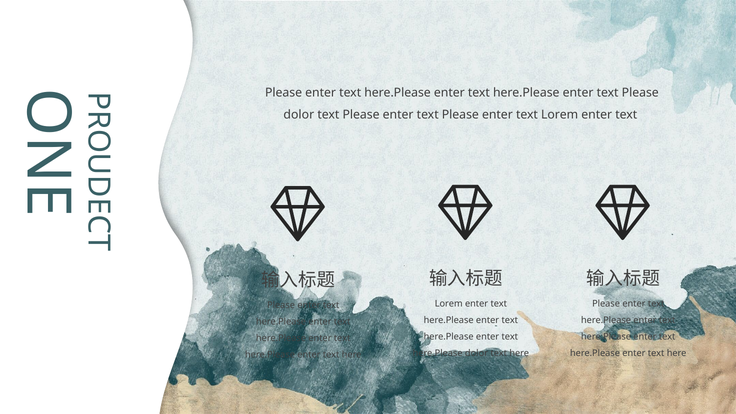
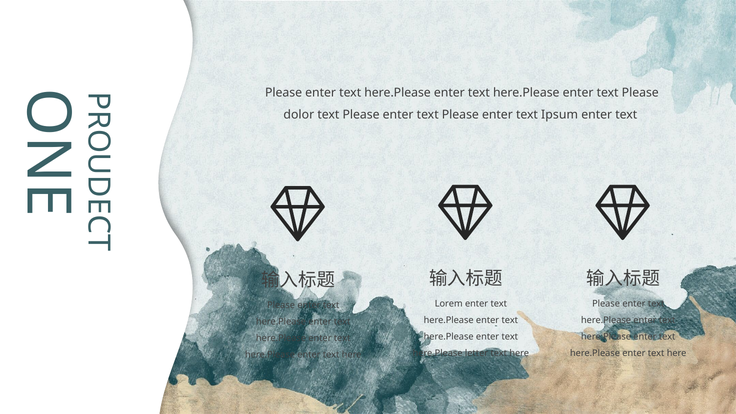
text Lorem: Lorem -> Ipsum (560, 115)
here.Please dolor: dolor -> letter (477, 353)
